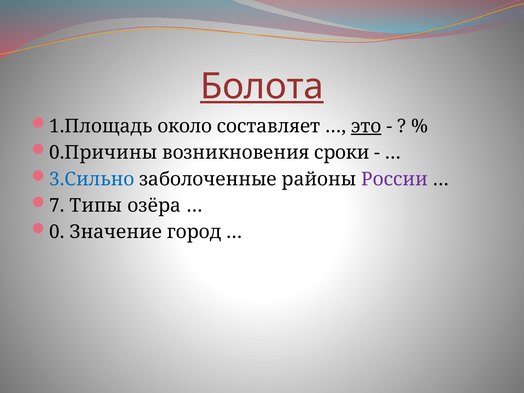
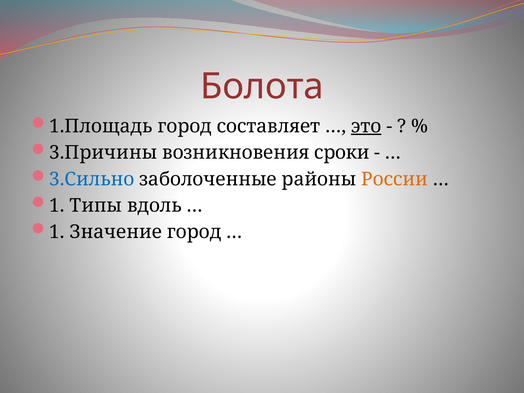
Болота underline: present -> none (262, 87)
1.Площадь около: около -> город (185, 126)
0.Причины: 0.Причины -> 3.Причины (103, 153)
России colour: purple -> orange (395, 179)
7: 7 -> 1 (57, 206)
озёра: озёра -> вдоль (154, 206)
0: 0 -> 1 (57, 232)
